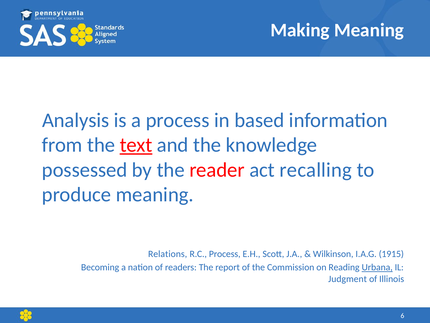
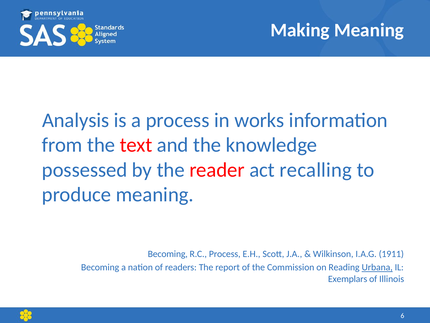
based: based -> works (259, 120)
text underline: present -> none (136, 145)
Relations: Relations -> Becoming (168, 254)
1915: 1915 -> 1911 (391, 254)
Judgment: Judgment -> Exemplars (348, 279)
